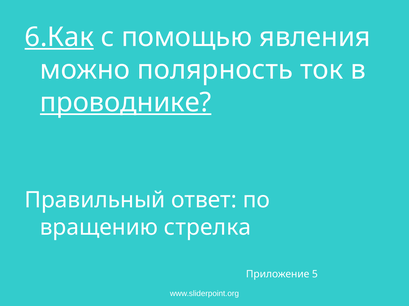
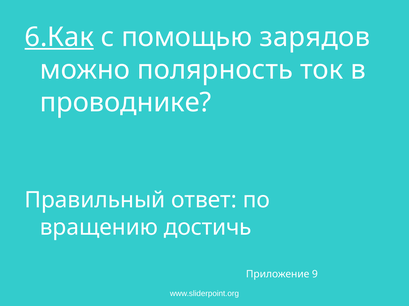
явления: явления -> зарядов (315, 37)
проводнике underline: present -> none (126, 103)
стрелка: стрелка -> достичь (208, 228)
5: 5 -> 9 (315, 275)
